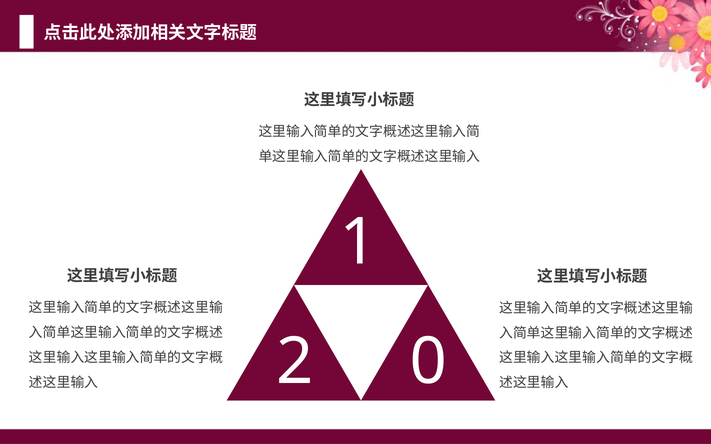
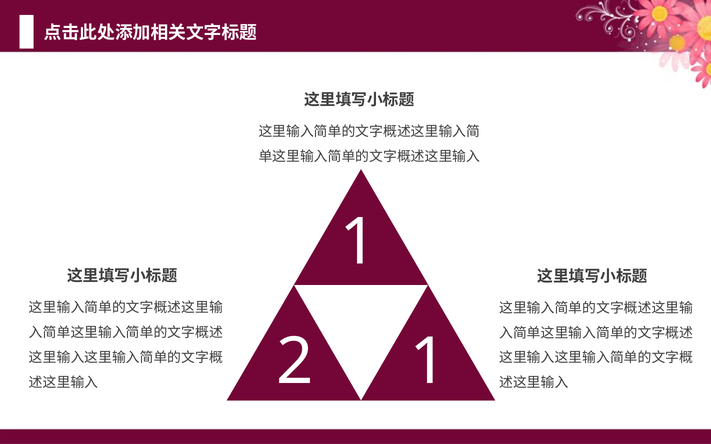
2 0: 0 -> 1 (428, 362)
